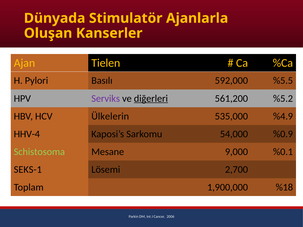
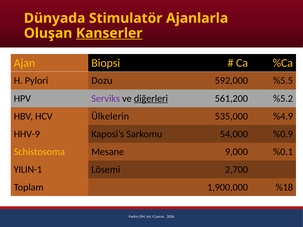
Kanserler underline: none -> present (109, 33)
Tielen: Tielen -> Biopsi (106, 63)
Basılı: Basılı -> Dozu (102, 81)
HHV-4: HHV-4 -> HHV-9 (27, 134)
Schistosoma colour: light green -> yellow (39, 152)
SEKS-1: SEKS-1 -> YILIN-1 (28, 170)
